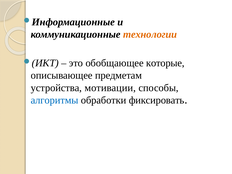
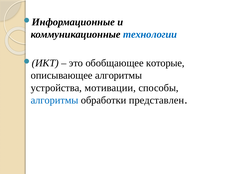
технологии colour: orange -> blue (150, 34)
описывающее предметам: предметам -> алгоритмы (119, 75)
фиксировать: фиксировать -> представлен (157, 100)
